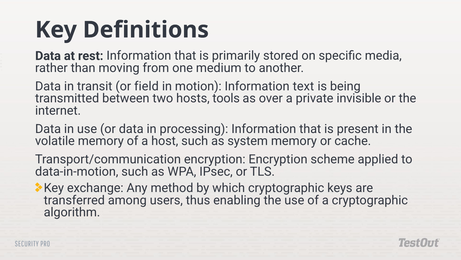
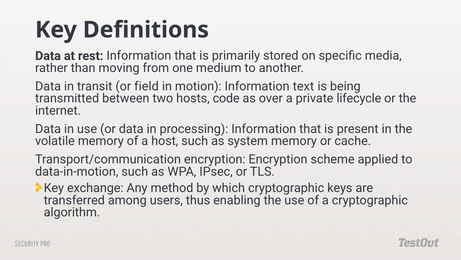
tools: tools -> code (226, 98)
invisible: invisible -> lifecycle (359, 98)
